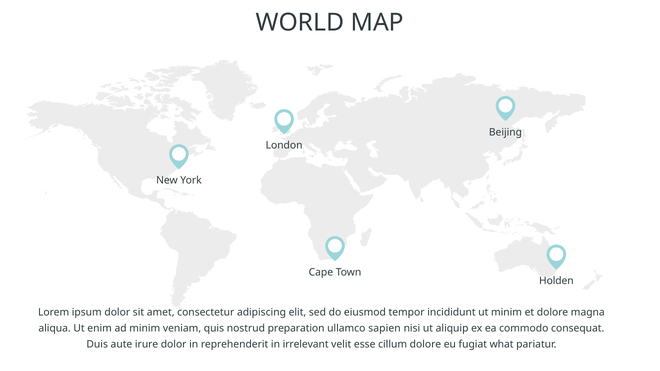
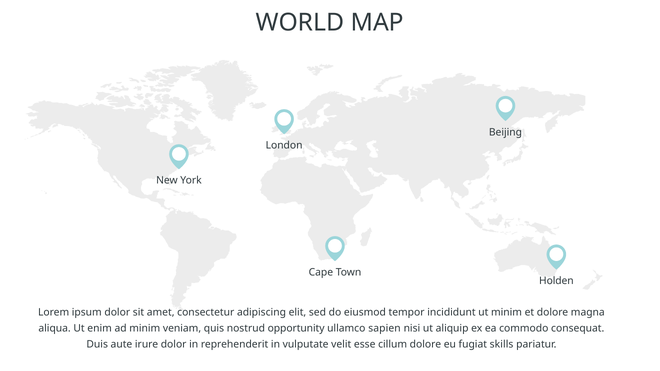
preparation: preparation -> opportunity (296, 328)
irrelevant: irrelevant -> vulputate (306, 344)
what: what -> skills (502, 344)
